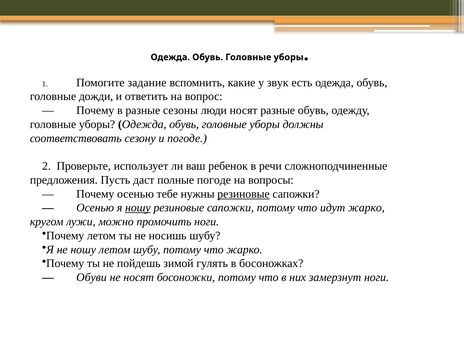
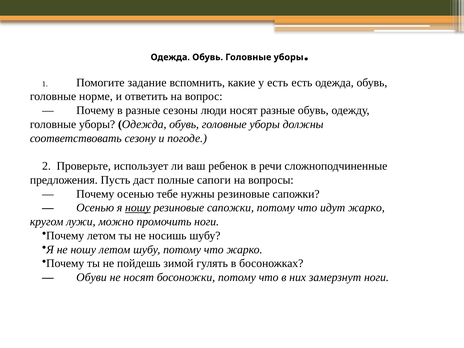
у звук: звук -> есть (278, 83)
дожди: дожди -> норме (96, 96)
полные погоде: погоде -> сапоги (214, 180)
резиновые underline: present -> none (244, 194)
